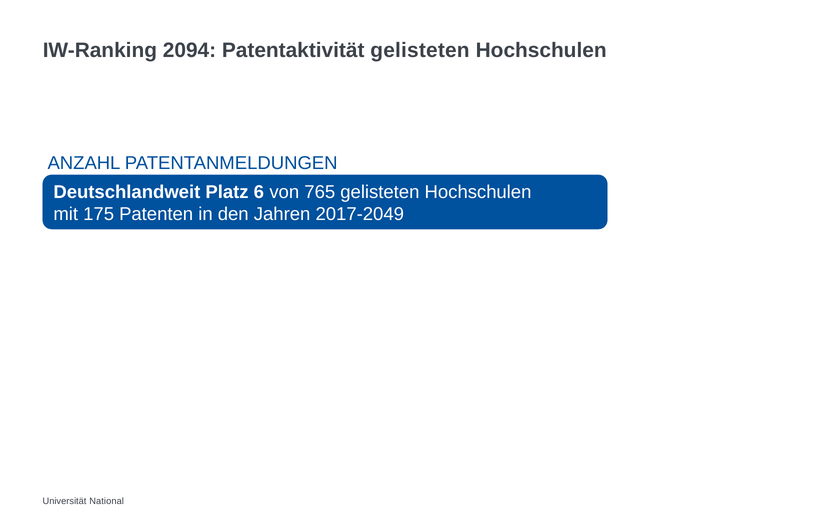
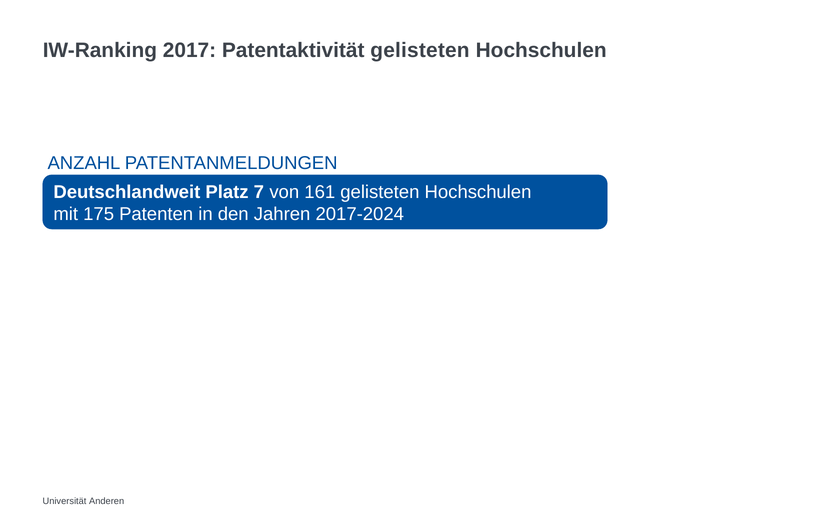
2094: 2094 -> 2017 (189, 50)
6: 6 -> 7 (259, 192)
765: 765 -> 161 (320, 192)
2017-2049: 2017-2049 -> 2017-2024 (360, 214)
National: National -> Anderen (107, 501)
